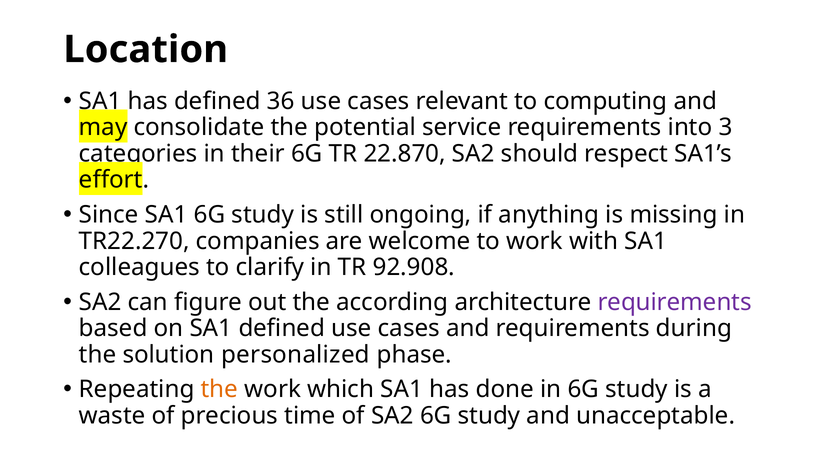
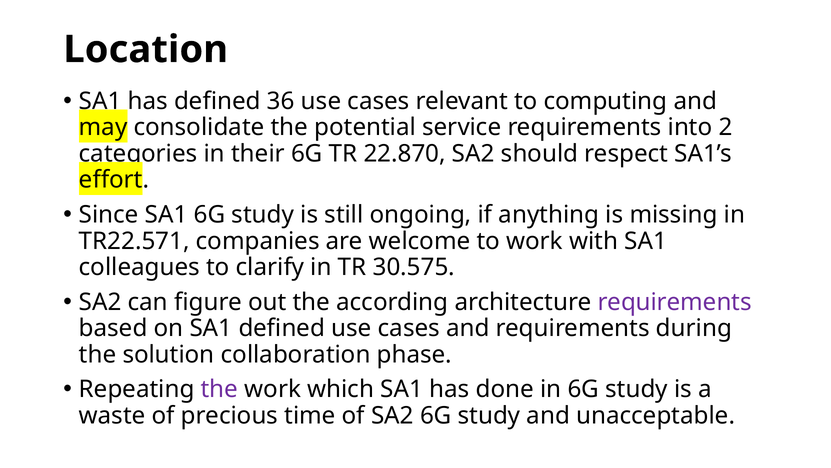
3: 3 -> 2 (726, 127)
TR22.270: TR22.270 -> TR22.571 (134, 241)
92.908: 92.908 -> 30.575 (414, 267)
personalized: personalized -> collaboration (296, 354)
the colour: orange -> purple (219, 389)
